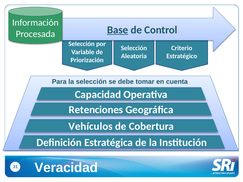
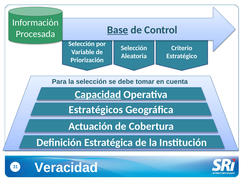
Capacidad underline: none -> present (98, 95)
Retenciones: Retenciones -> Estratégicos (96, 110)
Vehículos: Vehículos -> Actuación (91, 126)
